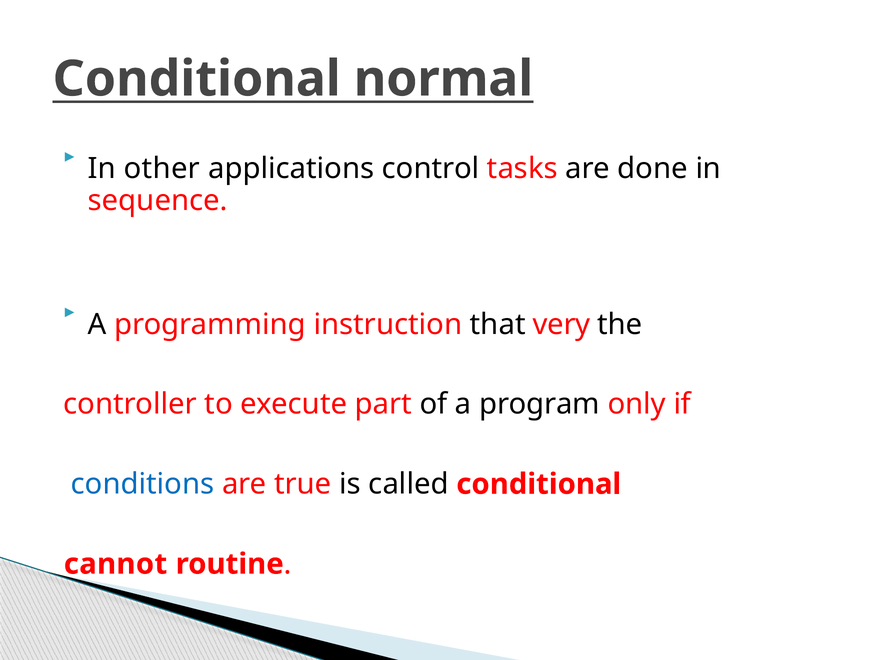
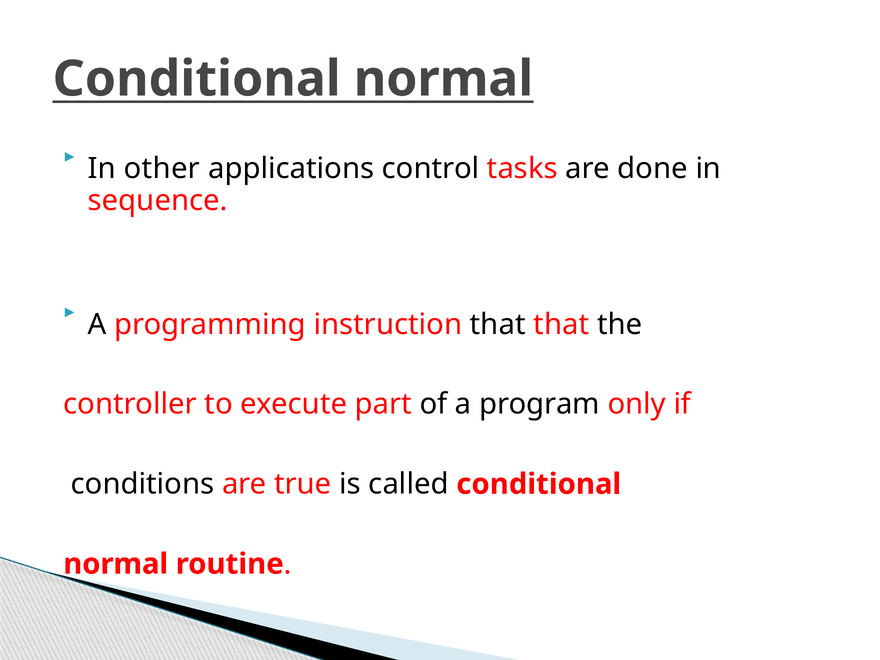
that very: very -> that (561, 324)
conditions colour: blue -> black (143, 484)
cannot: cannot -> normal (116, 564)
